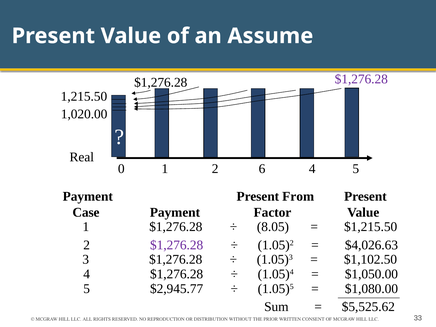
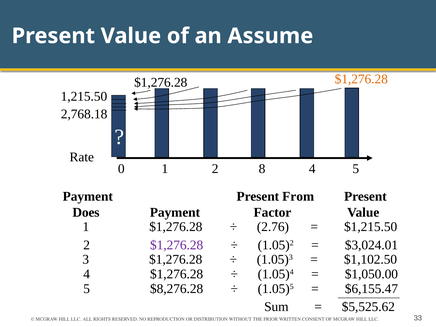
$1,276.28 colour: purple -> orange (361, 79)
1,020.00: 1,020.00 -> 2,768.18 (84, 114)
Real: Real -> Rate (82, 157)
6: 6 -> 8 (262, 169)
Case: Case -> Does (86, 212)
8.05: 8.05 -> 2.76 (273, 227)
$4,026.63: $4,026.63 -> $3,024.01 (371, 245)
$2,945.77: $2,945.77 -> $8,276.28 (177, 289)
$1,080.00: $1,080.00 -> $6,155.47 (371, 289)
